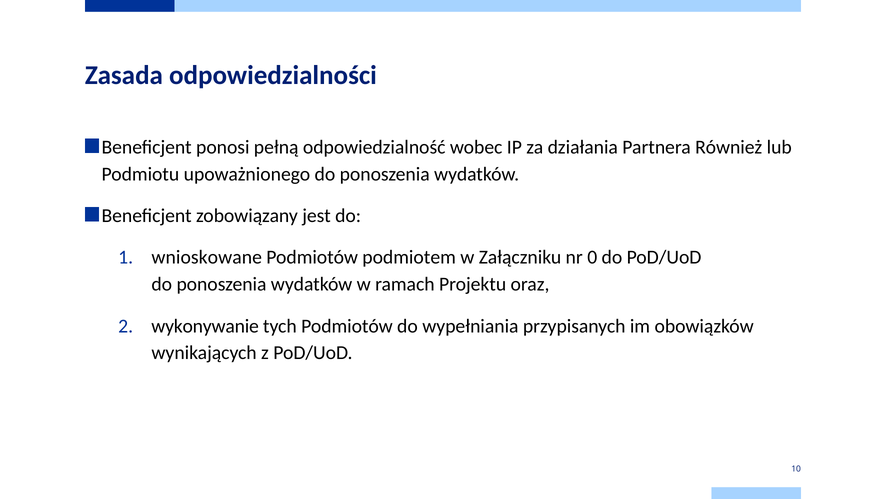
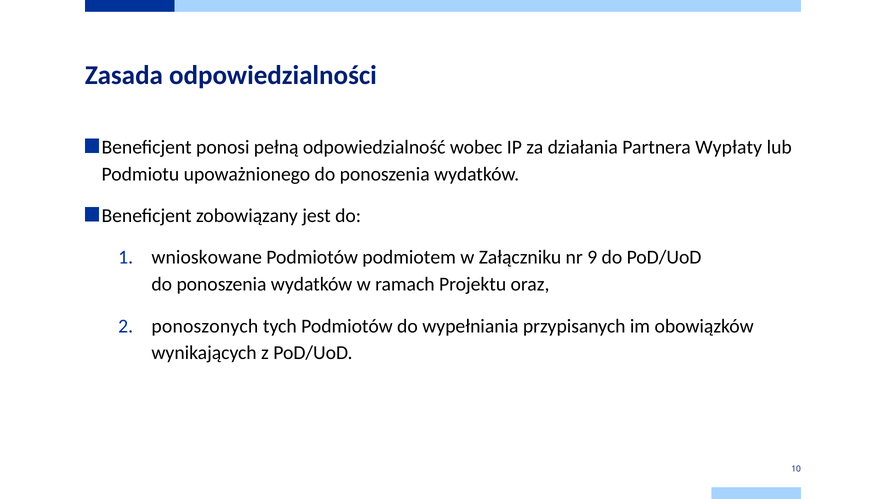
Również: Również -> Wypłaty (729, 147)
0: 0 -> 9 (592, 257)
wykonywanie: wykonywanie -> ponoszonych (205, 326)
